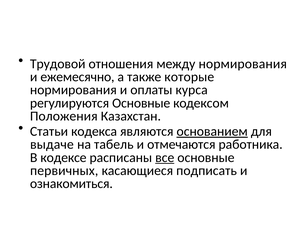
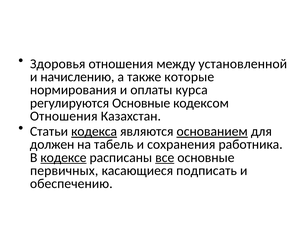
Трудовой: Трудовой -> Здоровья (58, 64)
между нормирования: нормирования -> установленной (243, 64)
ежемесячно: ежемесячно -> начислению (77, 77)
Положения: Положения -> Отношения (64, 116)
кодекса underline: none -> present (94, 132)
выдаче: выдаче -> должен (52, 145)
отмечаются: отмечаются -> сохранения (181, 145)
кодексе underline: none -> present (63, 158)
ознакомиться: ознакомиться -> обеспечению (71, 184)
